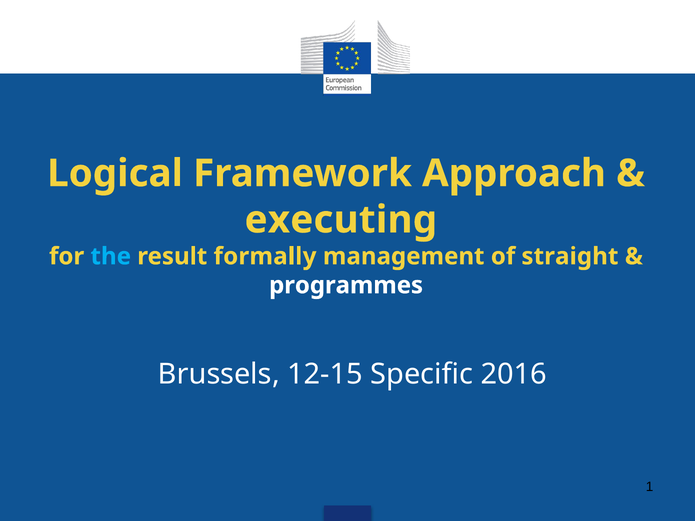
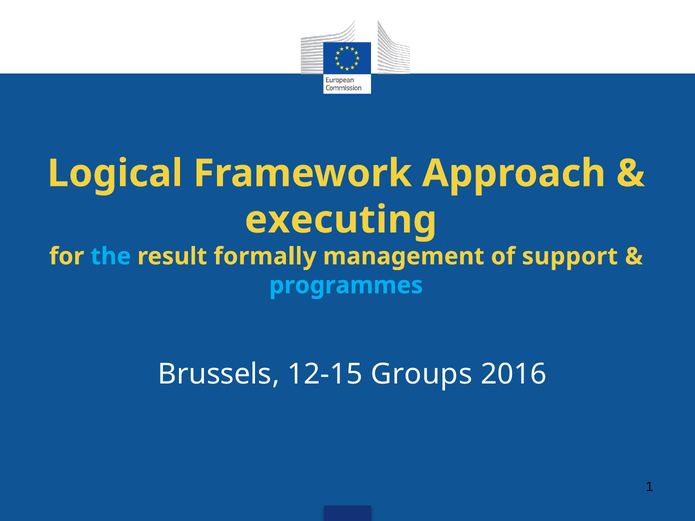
straight: straight -> support (570, 256)
programmes colour: white -> light blue (346, 285)
Specific: Specific -> Groups (422, 374)
